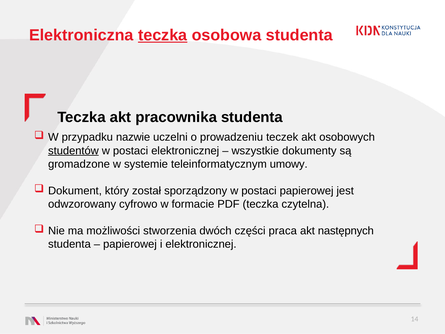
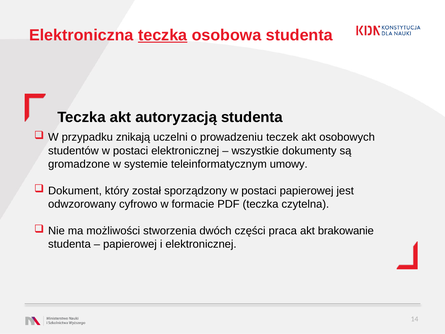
pracownika: pracownika -> autoryzacją (176, 117)
nazwie: nazwie -> znikają (133, 137)
studentów underline: present -> none (73, 151)
następnych: następnych -> brakowanie (346, 231)
